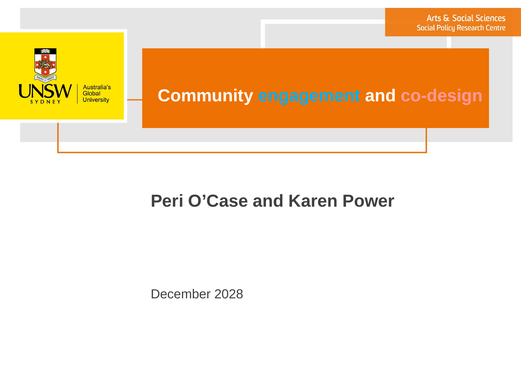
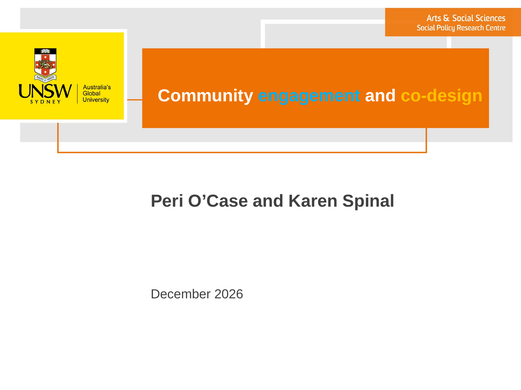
co-design colour: pink -> yellow (442, 96)
Power: Power -> Spinal (369, 201)
2028: 2028 -> 2026 (229, 295)
